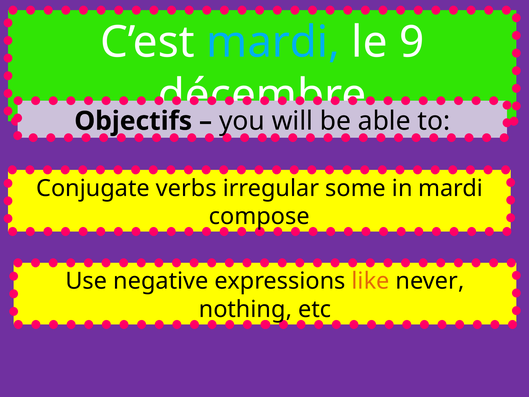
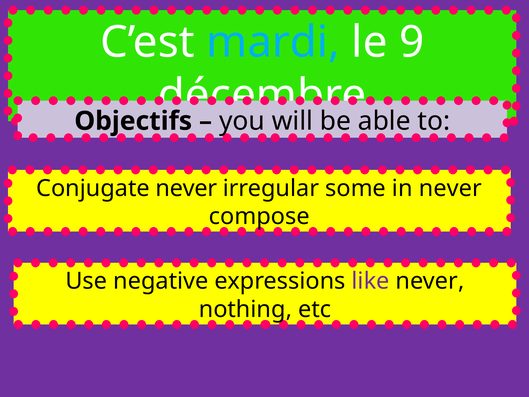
Conjugate verbs: verbs -> never (186, 188)
in mardi: mardi -> never (450, 188)
like colour: orange -> purple (371, 281)
